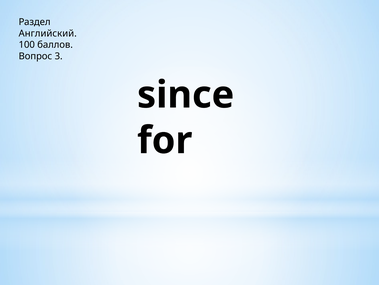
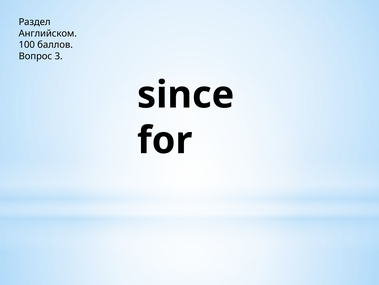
Английский: Английский -> Английском (48, 33)
